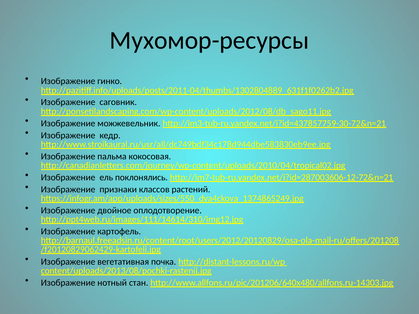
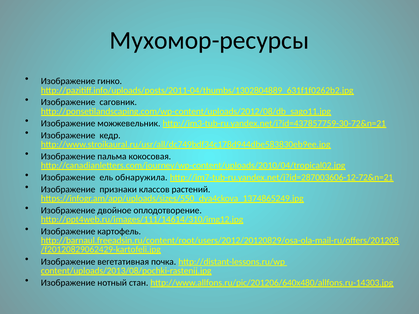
поклонялись: поклонялись -> обнаружила (141, 178)
